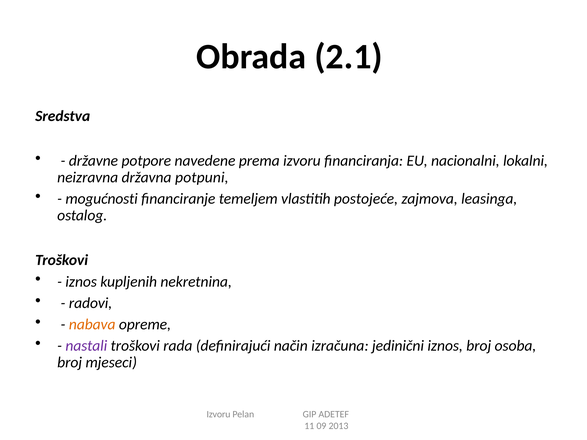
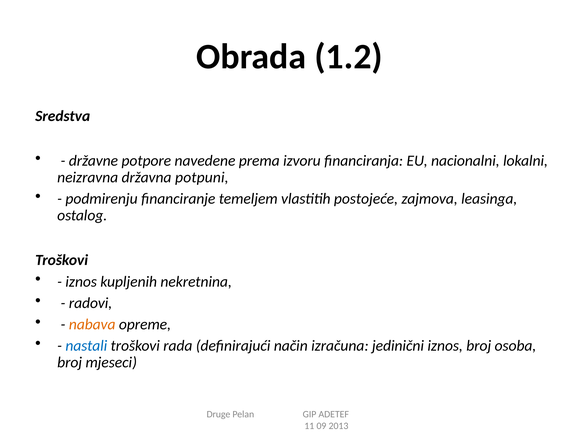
2.1: 2.1 -> 1.2 (349, 57)
mogućnosti: mogućnosti -> podmirenju (102, 199)
nastali colour: purple -> blue (86, 346)
Izvoru: Izvoru -> Druge (218, 415)
